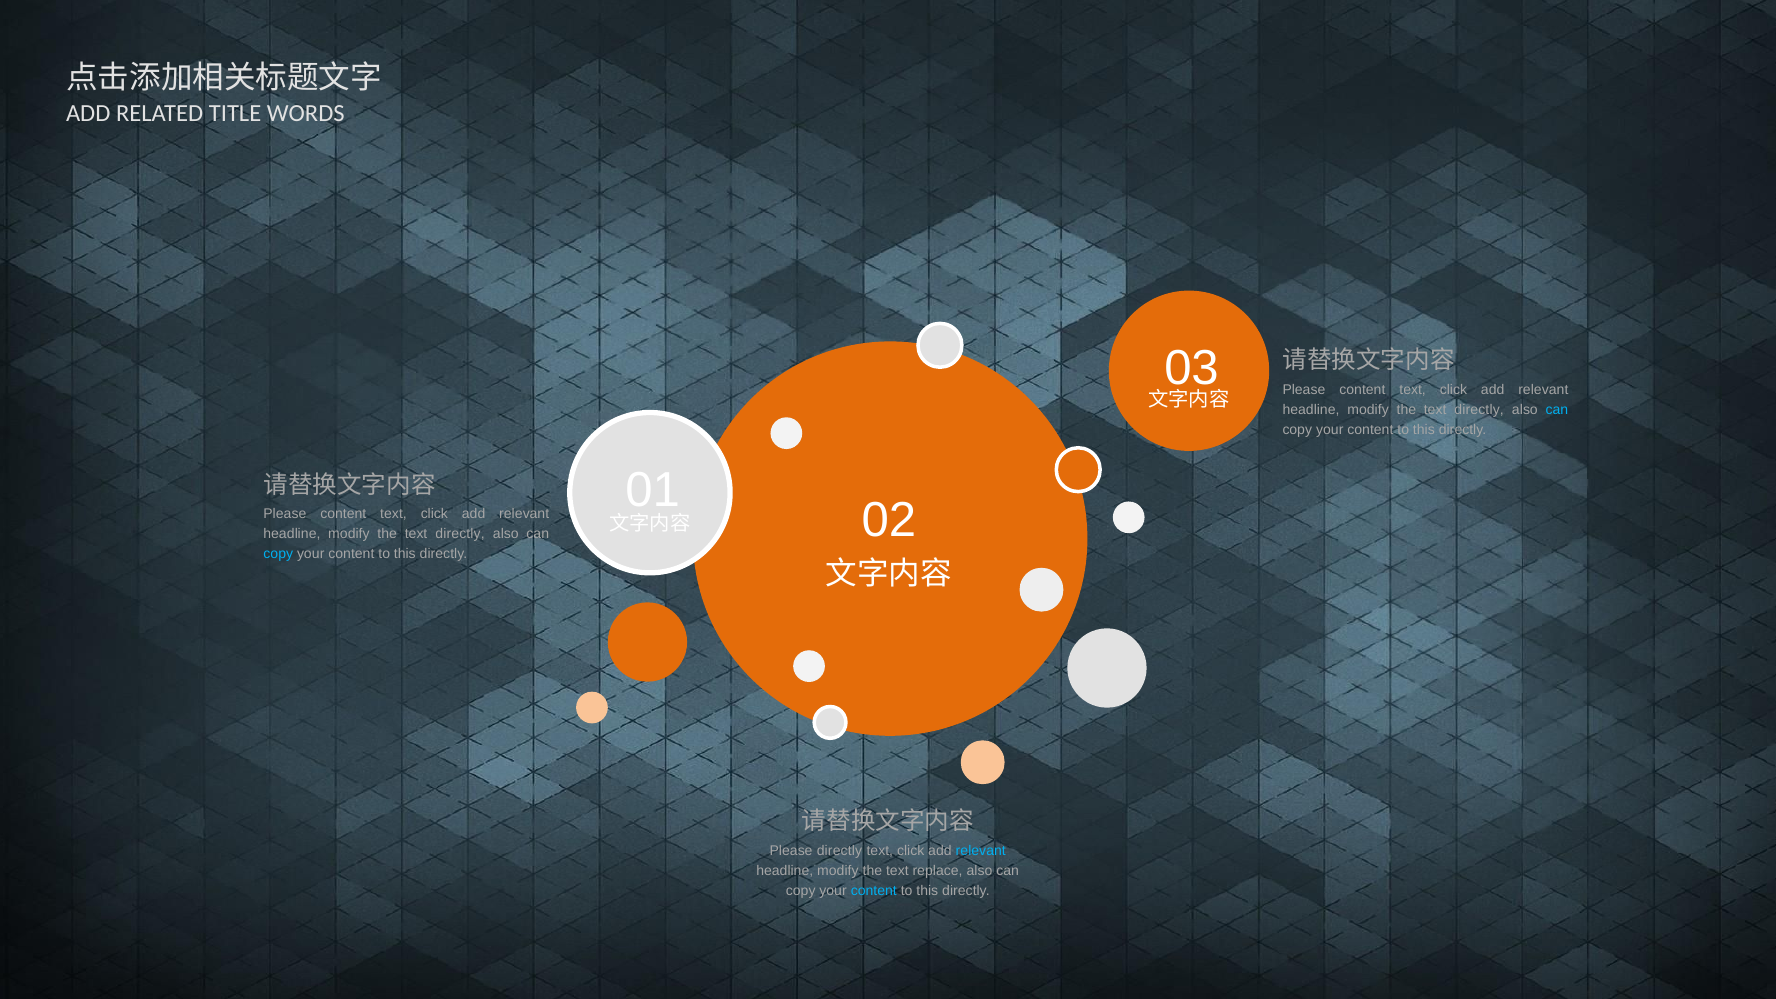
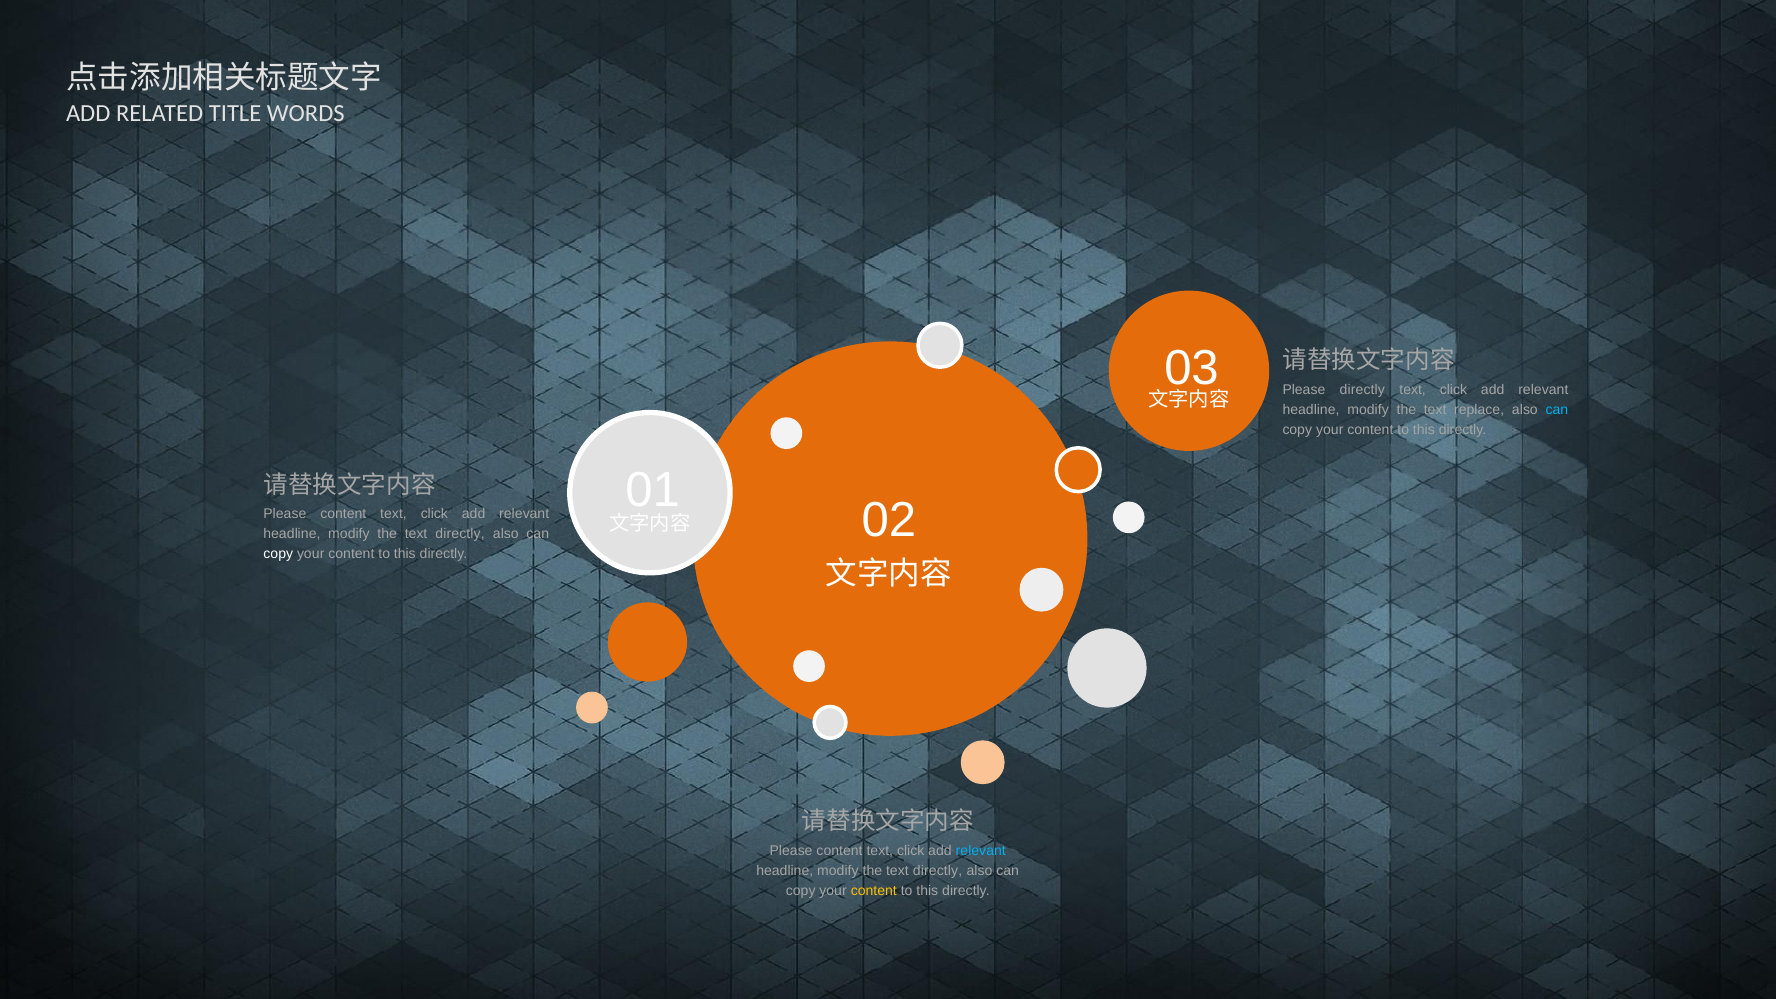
content: content -> directly (1362, 390)
directly: directly -> replace (1479, 410)
copy colour: light blue -> white (278, 554)
directly: directly -> content (840, 851)
replace: replace -> directly (938, 871)
content colour: light blue -> yellow (874, 891)
